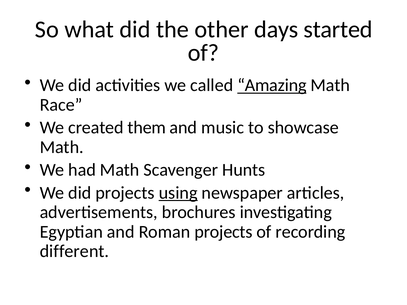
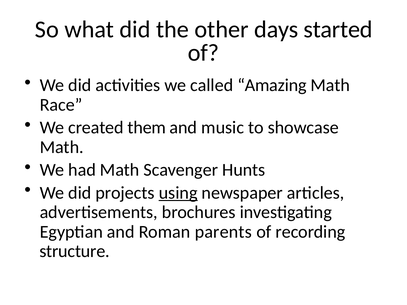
Amazing underline: present -> none (272, 85)
Roman projects: projects -> parents (223, 232)
different: different -> structure (75, 252)
